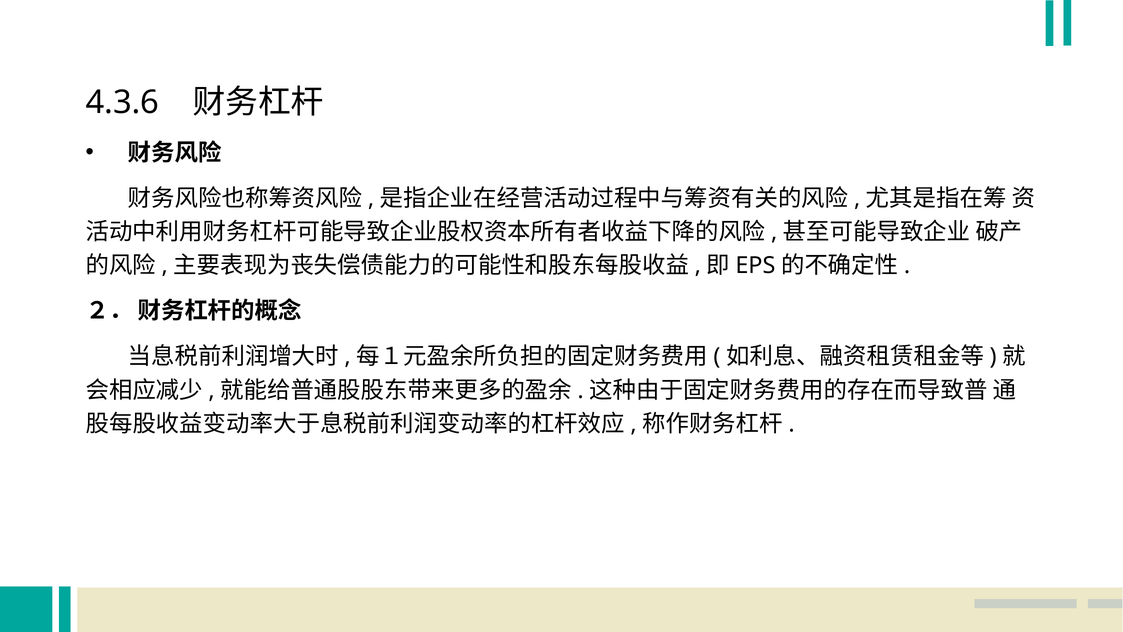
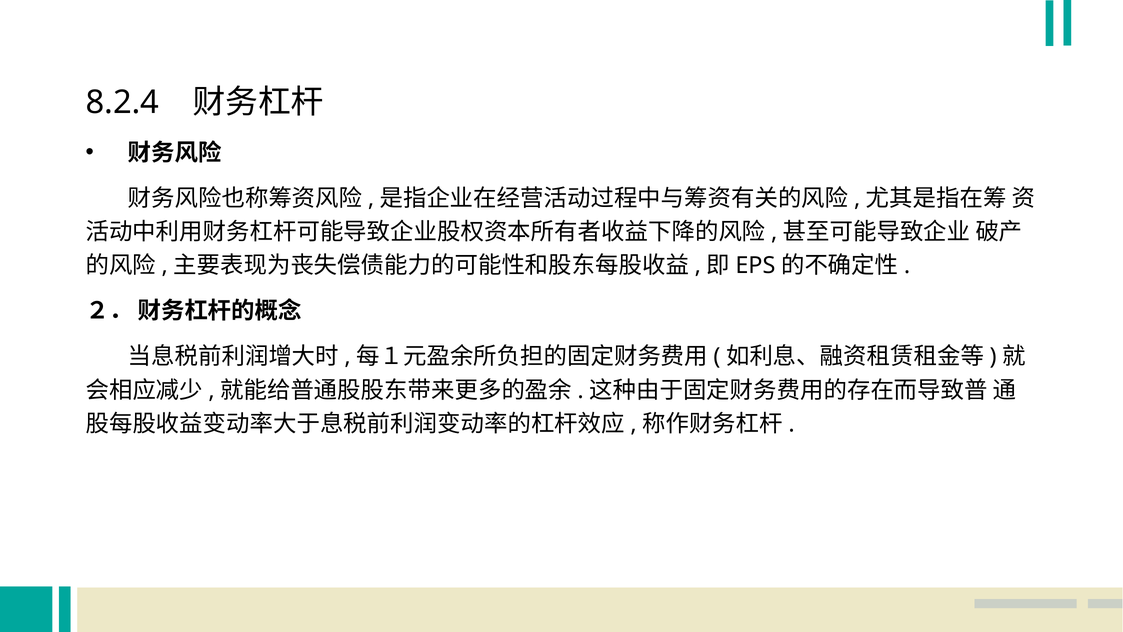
4.3.6: 4.3.6 -> 8.2.4 (122, 102)
